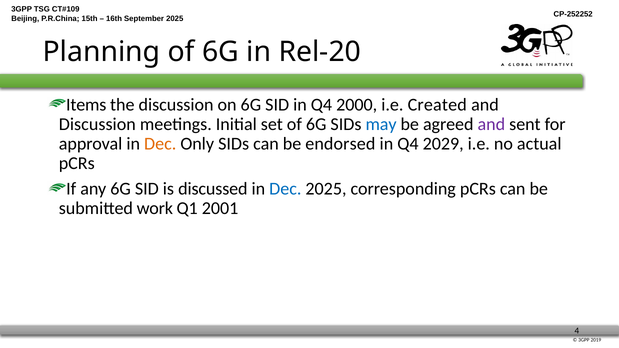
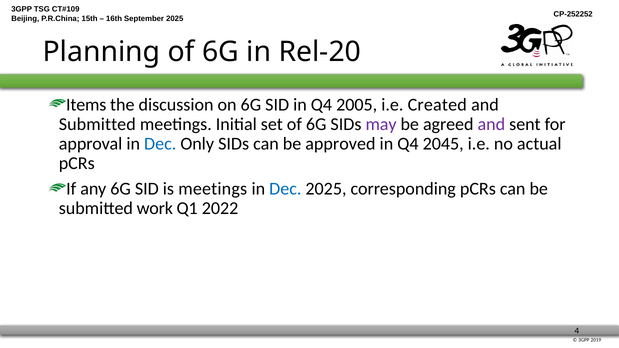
2000: 2000 -> 2005 (357, 105)
Discussion: Discussion -> Submitted (97, 124)
may colour: blue -> purple (381, 124)
Dec colour: orange -> blue (160, 144)
endorsed: endorsed -> approved (340, 144)
2029: 2029 -> 2045 (443, 144)
is discussed: discussed -> meetings (213, 189)
2001: 2001 -> 2022 (220, 209)
